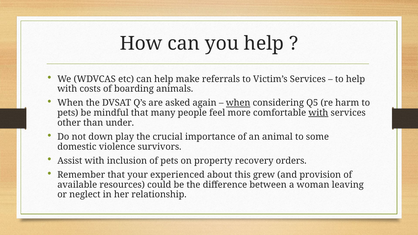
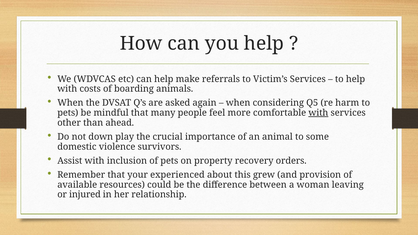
when underline: present -> none (238, 103)
under: under -> ahead (120, 123)
neglect: neglect -> injured (85, 195)
